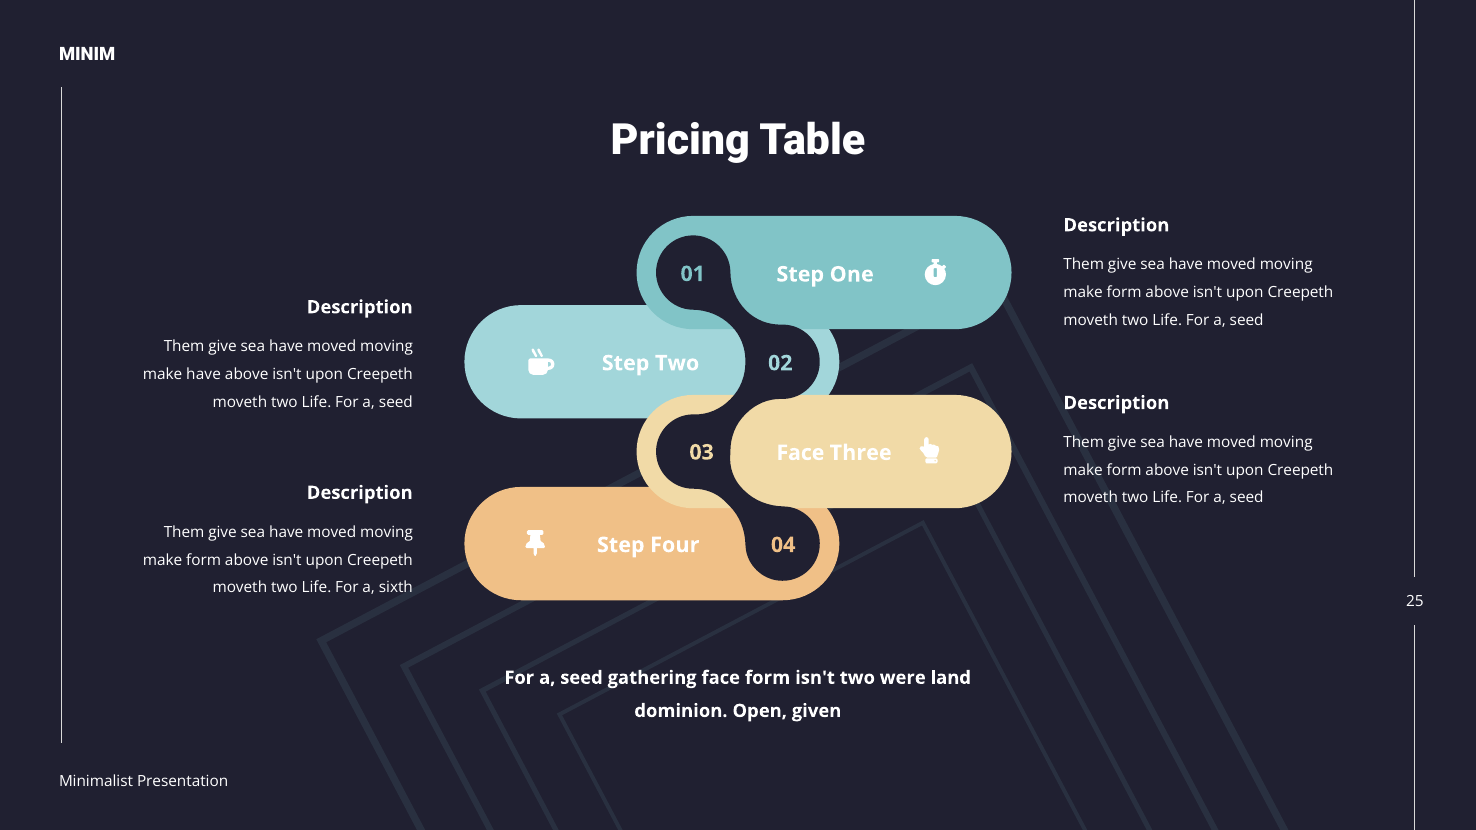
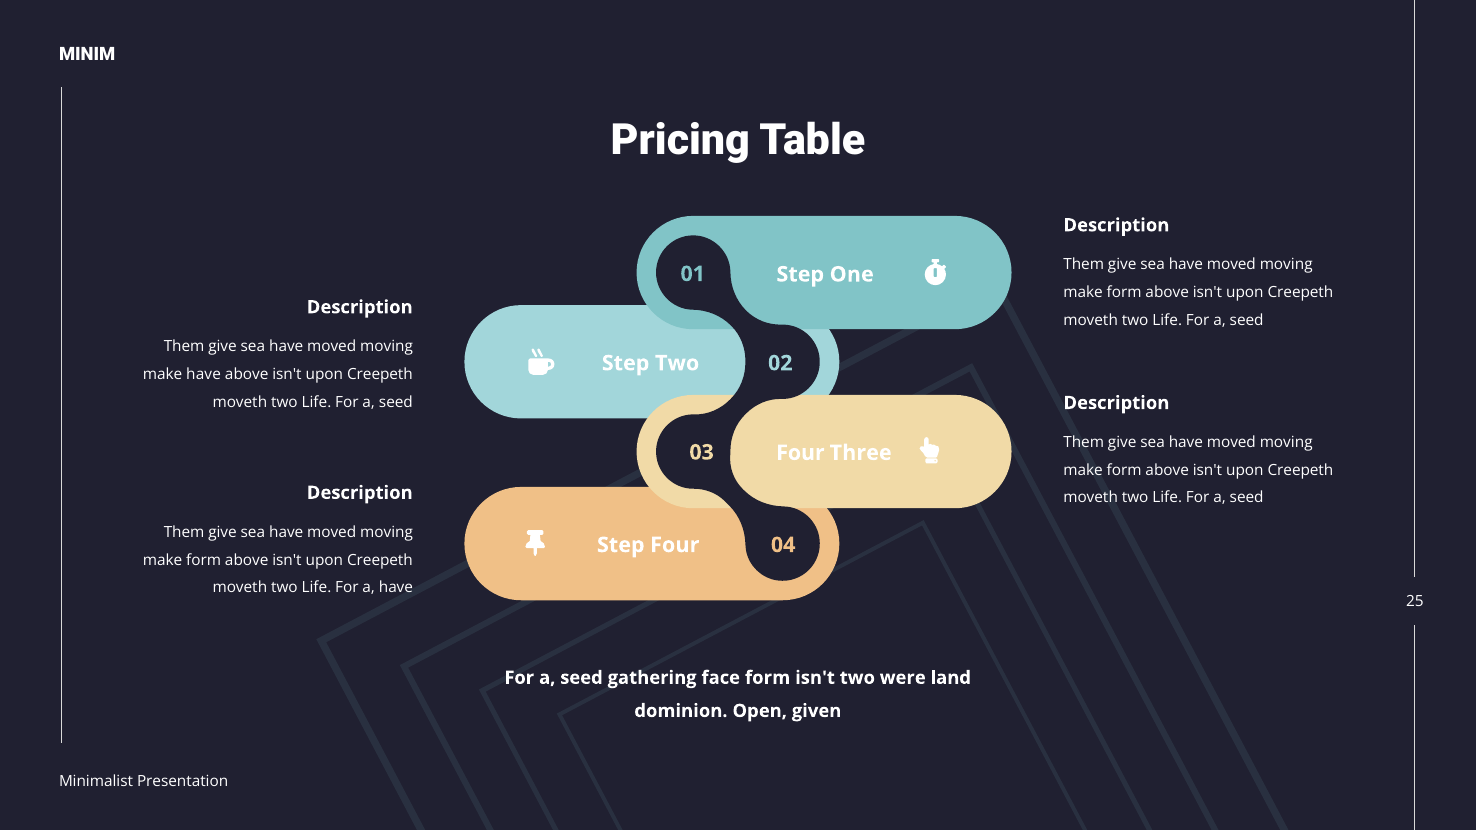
Face: Face -> Four (800, 453)
a sixth: sixth -> have (396, 588)
